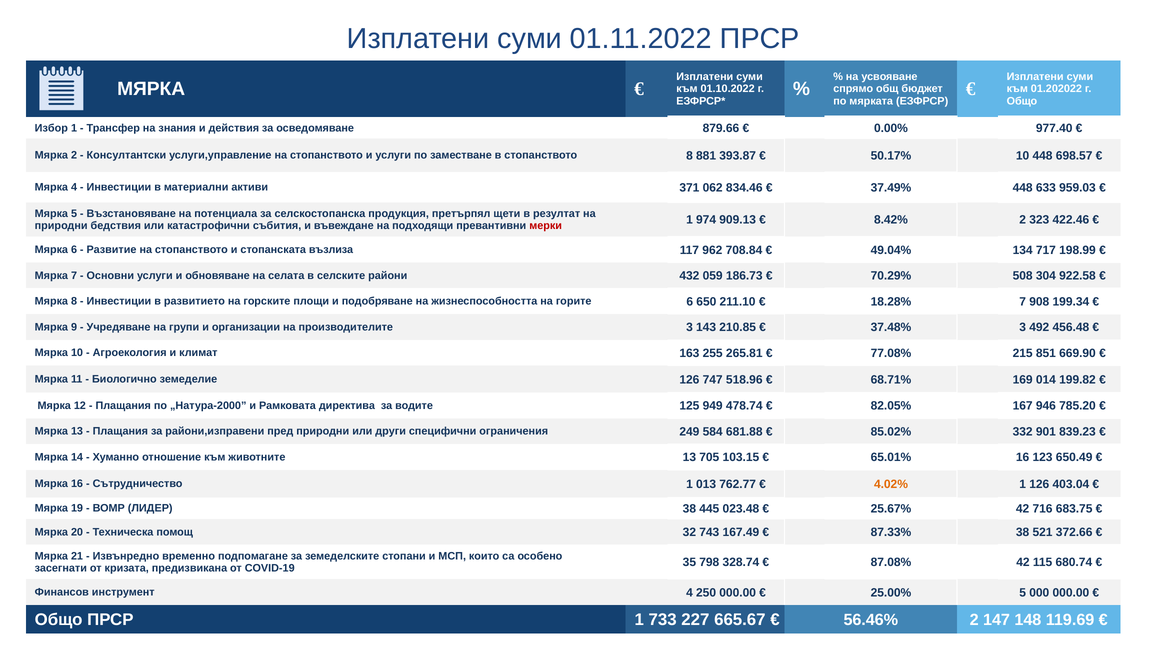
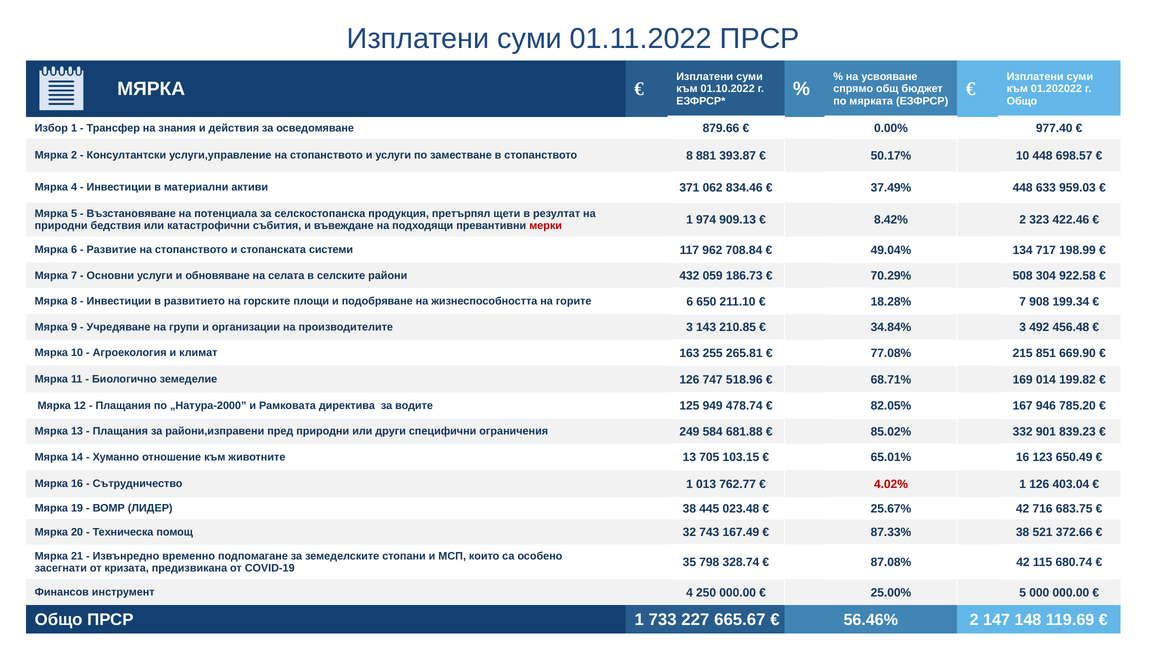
възлиза: възлиза -> системи (331, 250)
37.48%: 37.48% -> 34.84% (891, 327)
4.02% colour: orange -> red (891, 484)
